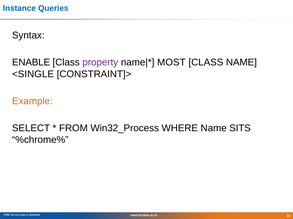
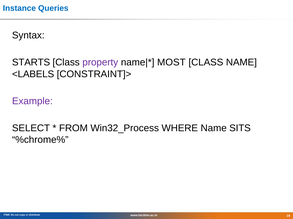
ENABLE: ENABLE -> STARTS (31, 63)
<SINGLE: <SINGLE -> <LABELS (33, 74)
Example colour: orange -> purple (32, 101)
